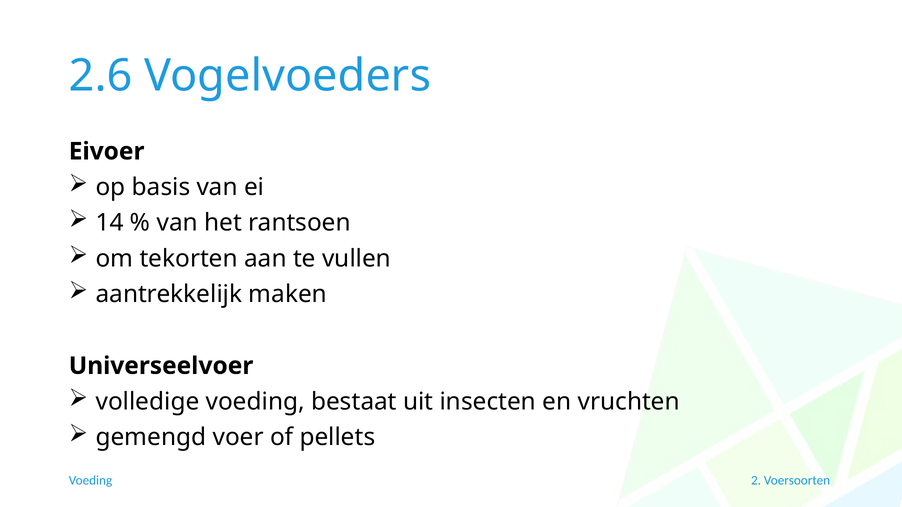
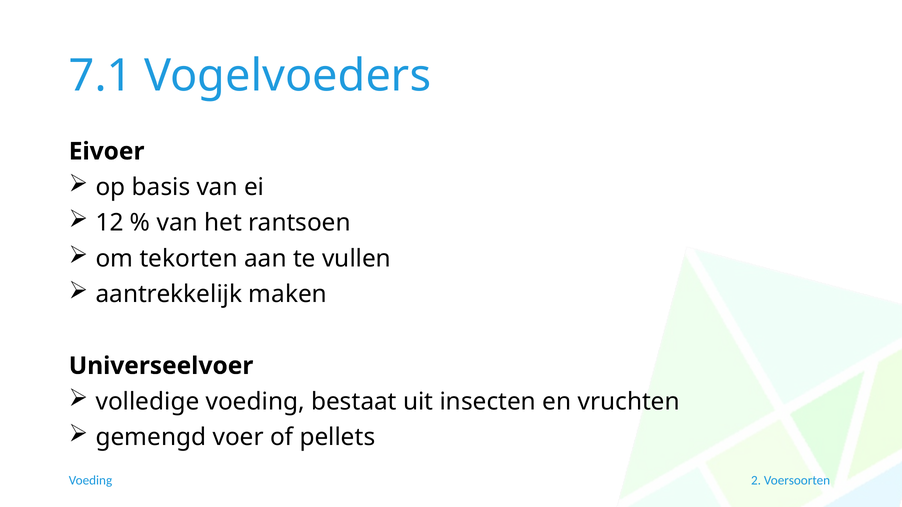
2.6: 2.6 -> 7.1 (101, 76)
14: 14 -> 12 (110, 223)
